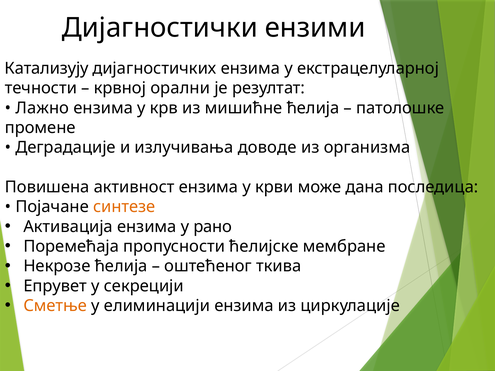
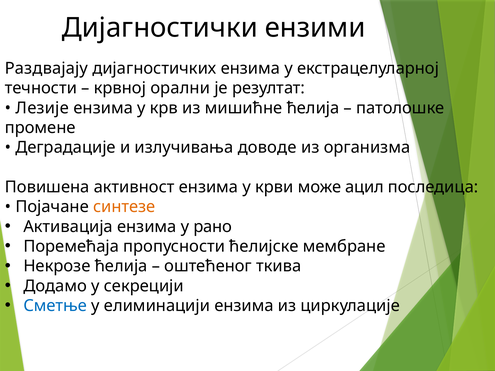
Катализују: Катализују -> Раздвајају (46, 68)
Лажно: Лажно -> Лезије (42, 108)
дана: дана -> ацил (365, 187)
Епрувет: Епрувет -> Додамо (55, 286)
Сметње colour: orange -> blue (55, 306)
